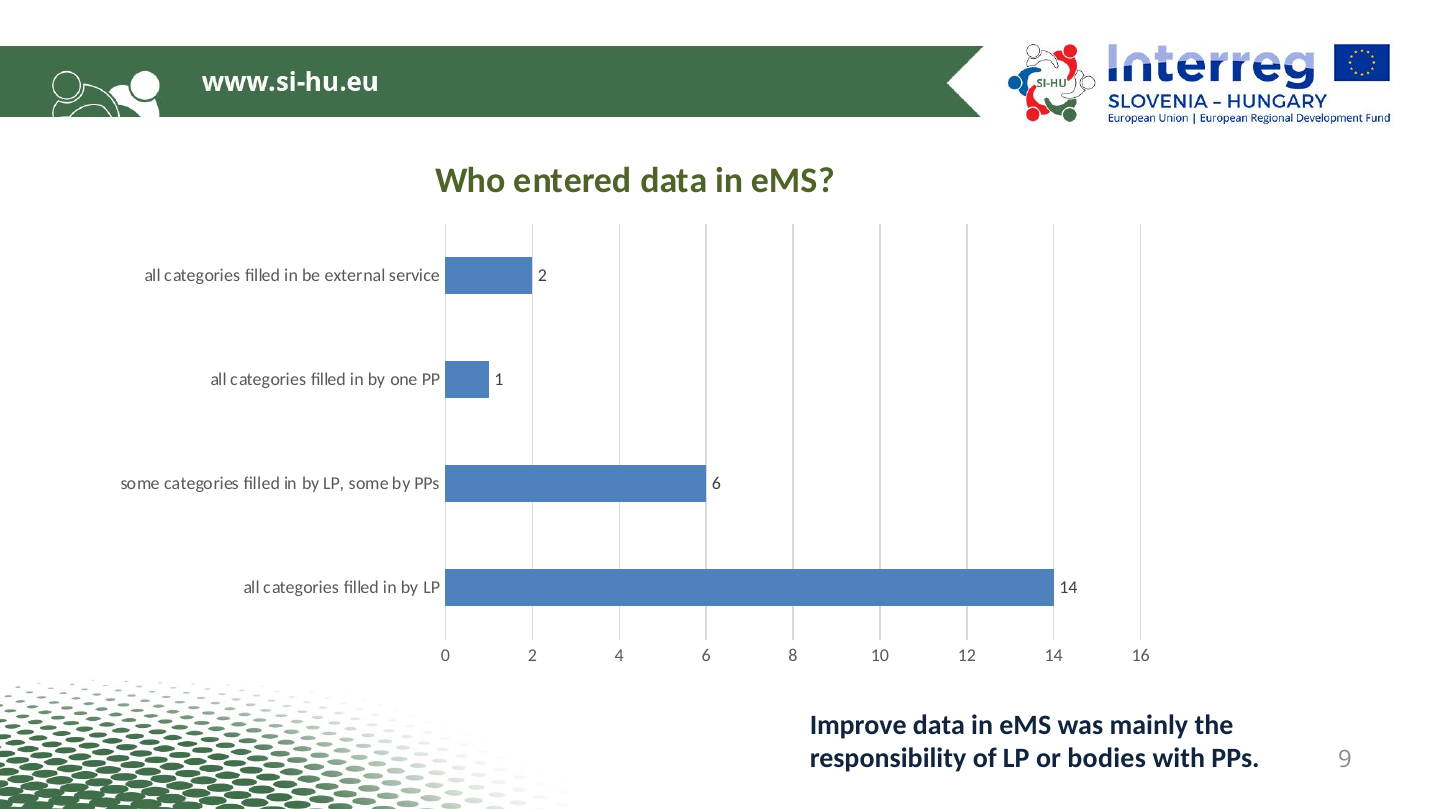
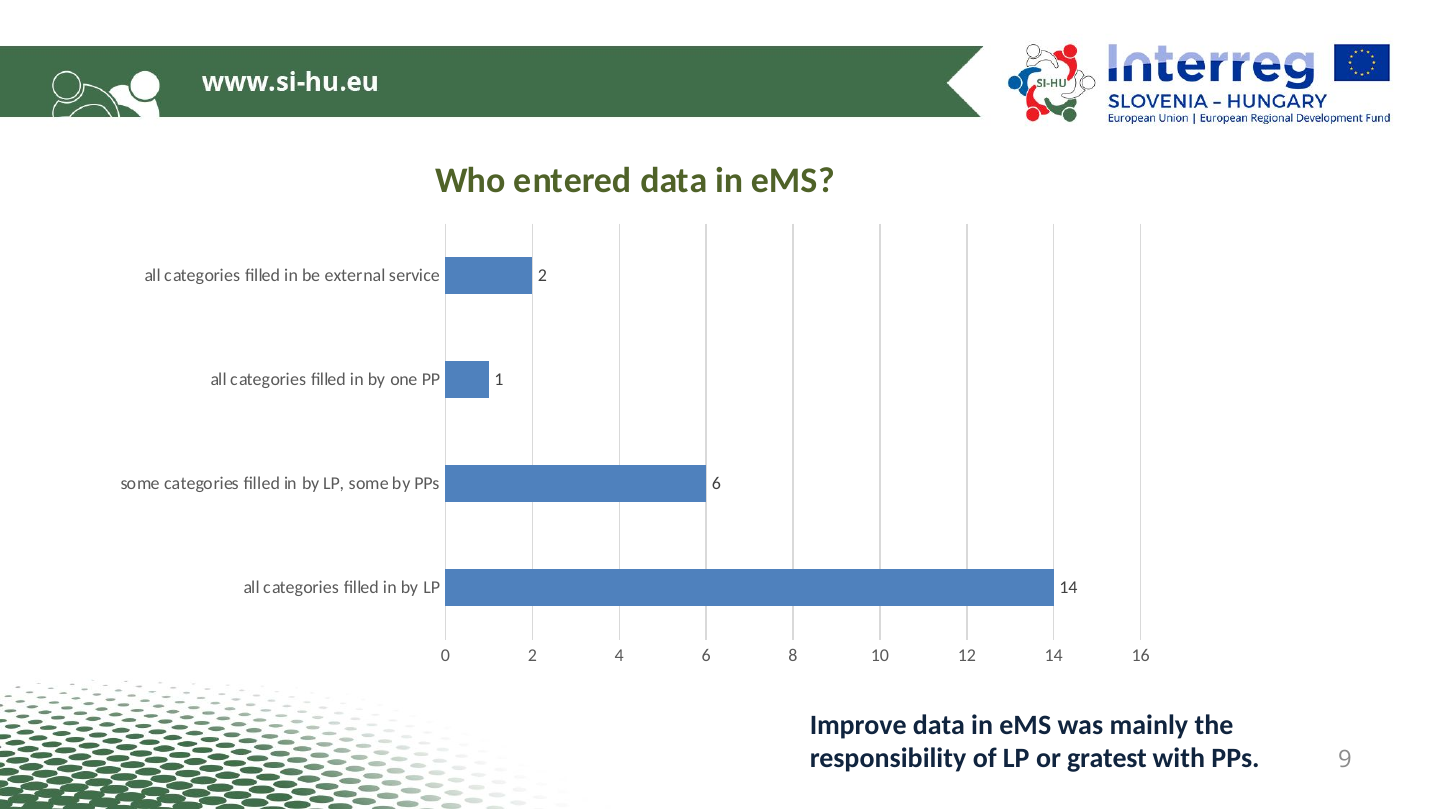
bodies: bodies -> gratest (1107, 758)
